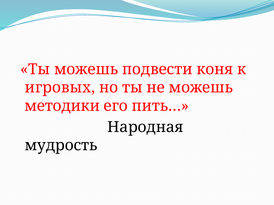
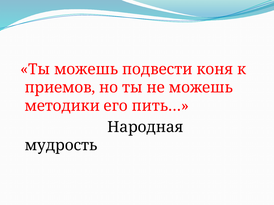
игровых: игровых -> приемов (60, 88)
